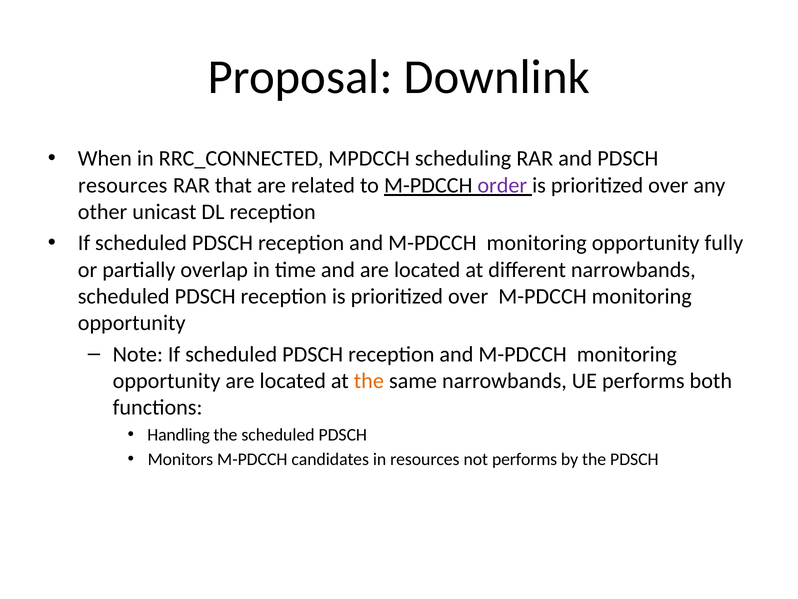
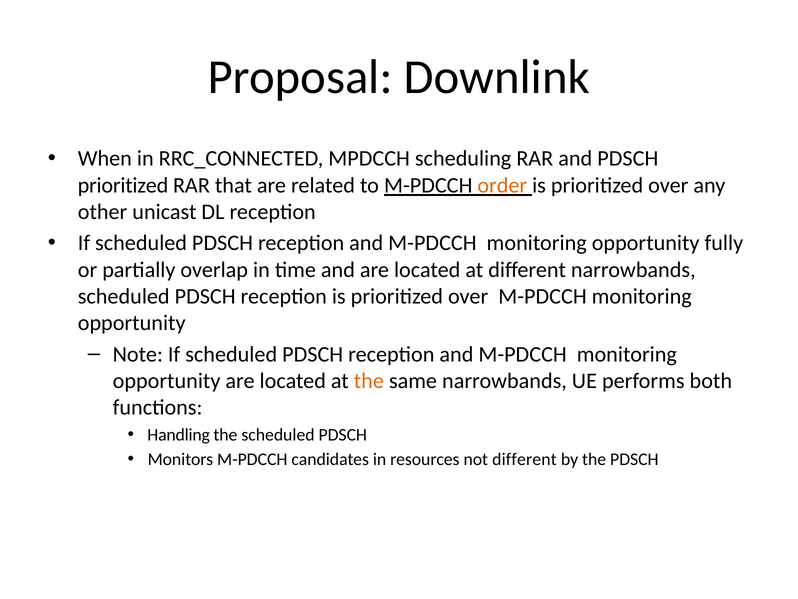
resources: resources -> prioritized (123, 185)
order colour: purple -> orange (502, 185)
not performs: performs -> different (524, 459)
